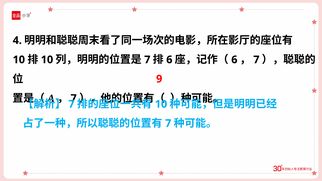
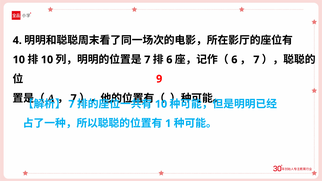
7: 7 -> 1 (168, 124)
